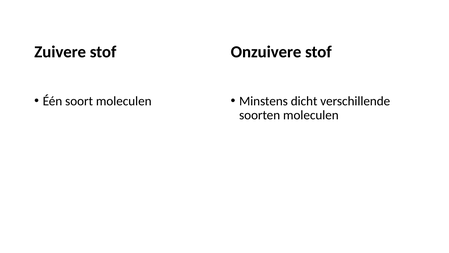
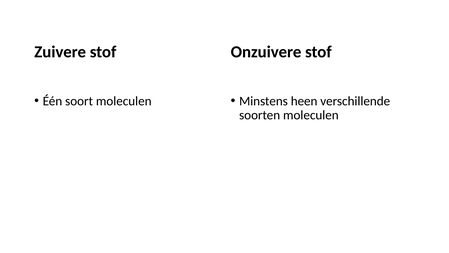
dicht: dicht -> heen (304, 101)
